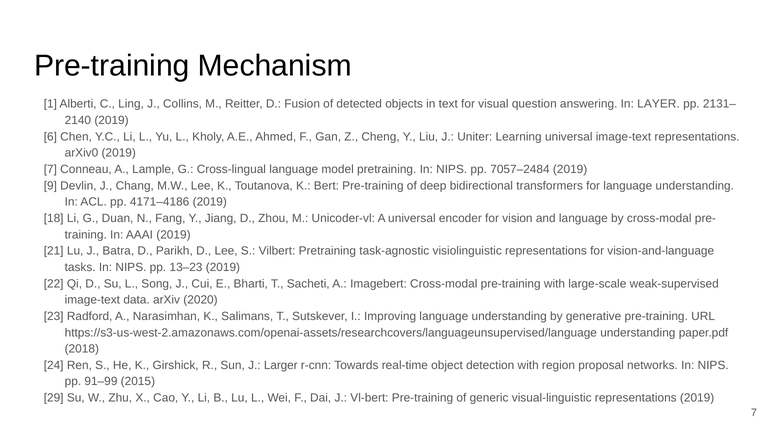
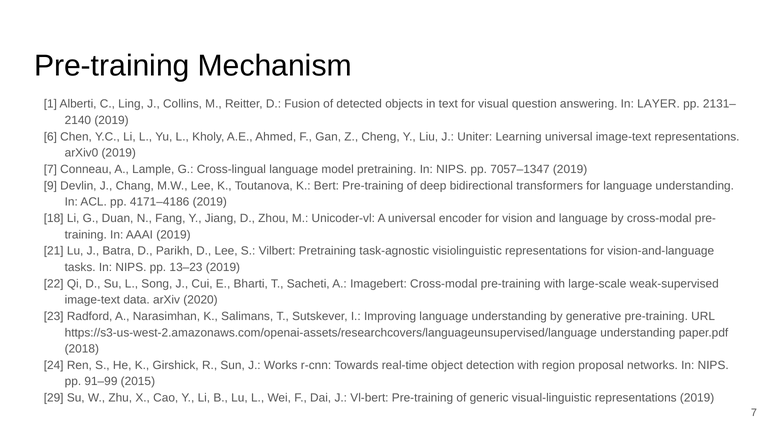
7057–2484: 7057–2484 -> 7057–1347 (520, 169)
Larger: Larger -> Works (281, 365)
